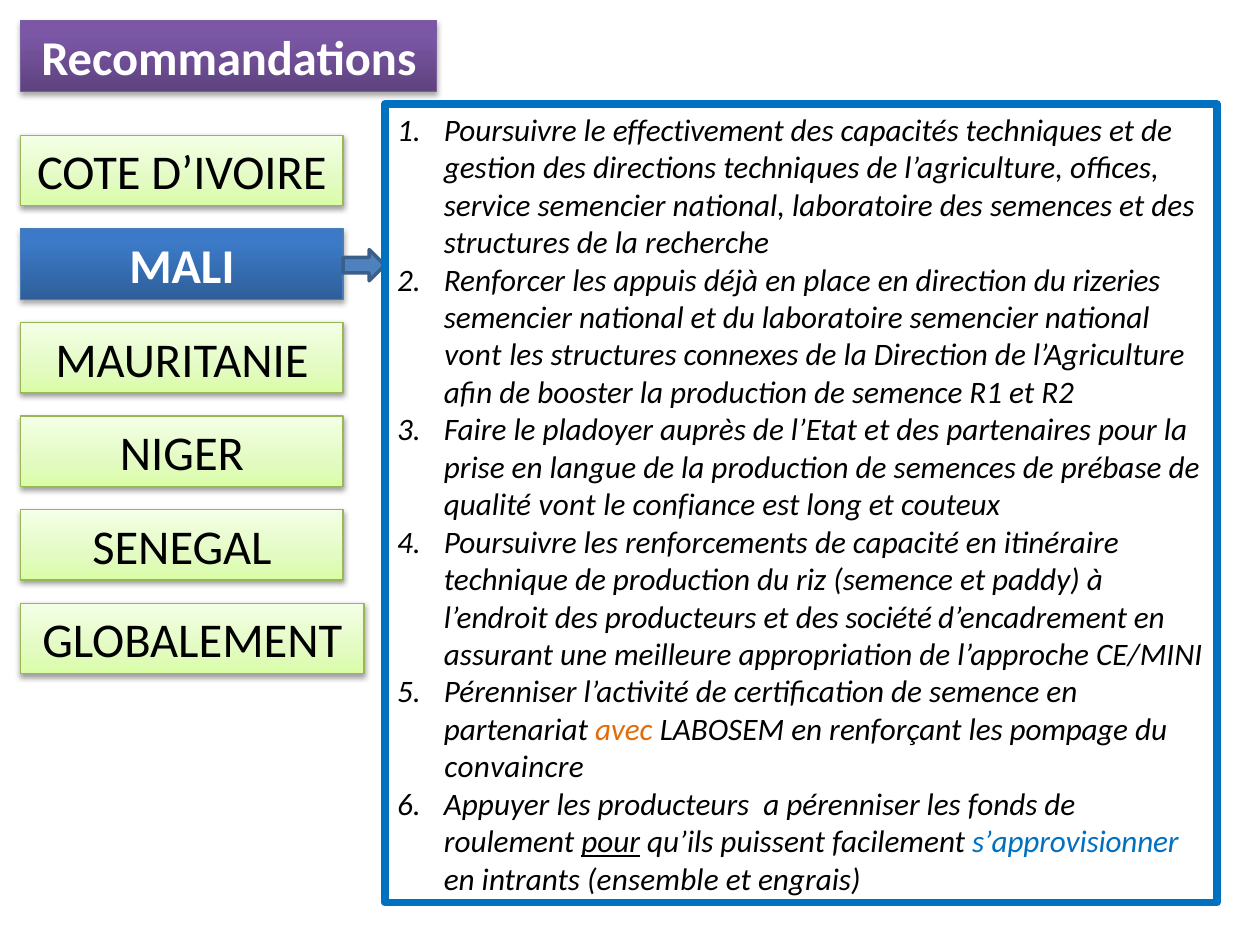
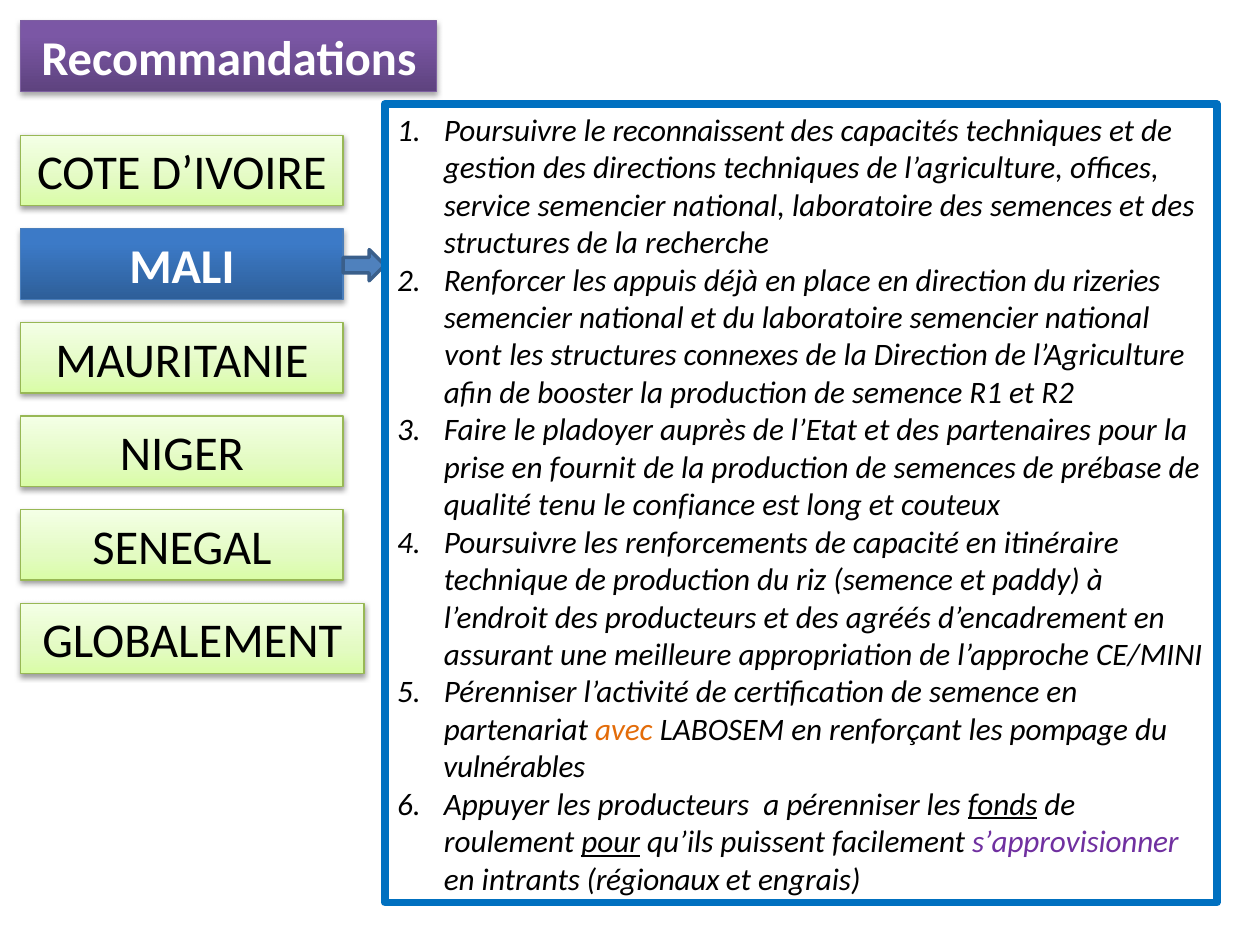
effectivement: effectivement -> reconnaissent (698, 131)
langue: langue -> fournit (593, 468)
qualité vont: vont -> tenu (567, 505)
société: société -> agréés (888, 618)
convaincre: convaincre -> vulnérables (514, 767)
fonds underline: none -> present (1003, 805)
s’approvisionner colour: blue -> purple (1075, 842)
ensemble: ensemble -> régionaux (653, 880)
